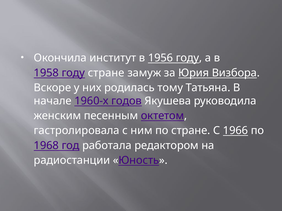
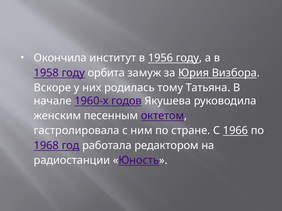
году стране: стране -> орбита (106, 73)
